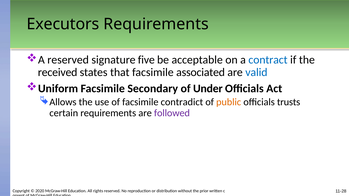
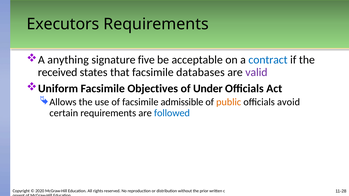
A reserved: reserved -> anything (68, 60)
associated: associated -> databases (200, 72)
valid colour: blue -> purple (256, 72)
Secondary: Secondary -> Objectives (153, 89)
contradict: contradict -> admissible (182, 102)
trusts: trusts -> avoid (289, 102)
followed colour: purple -> blue (172, 113)
